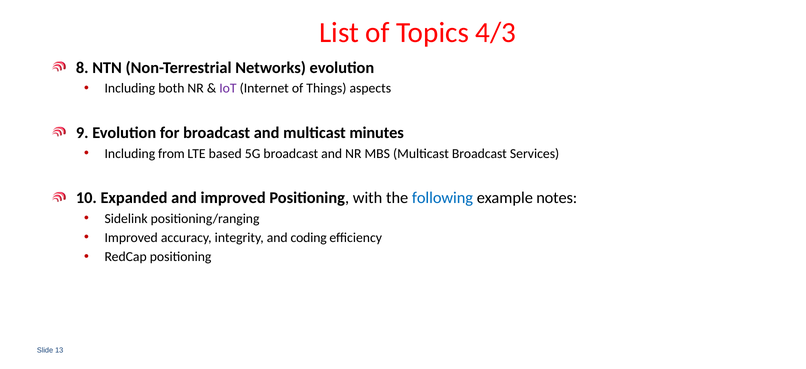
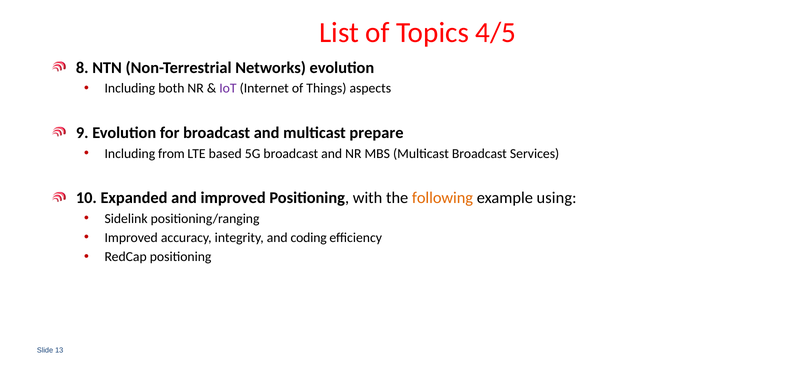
4/3: 4/3 -> 4/5 (496, 33)
minutes: minutes -> prepare (376, 133)
following colour: blue -> orange (443, 198)
notes: notes -> using (557, 198)
